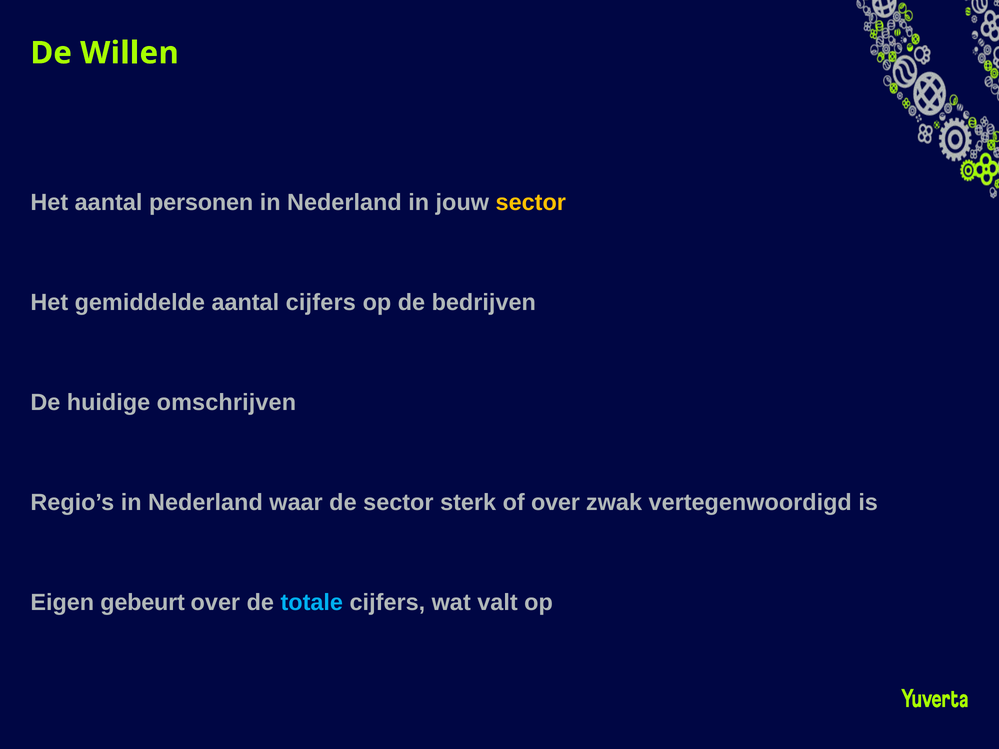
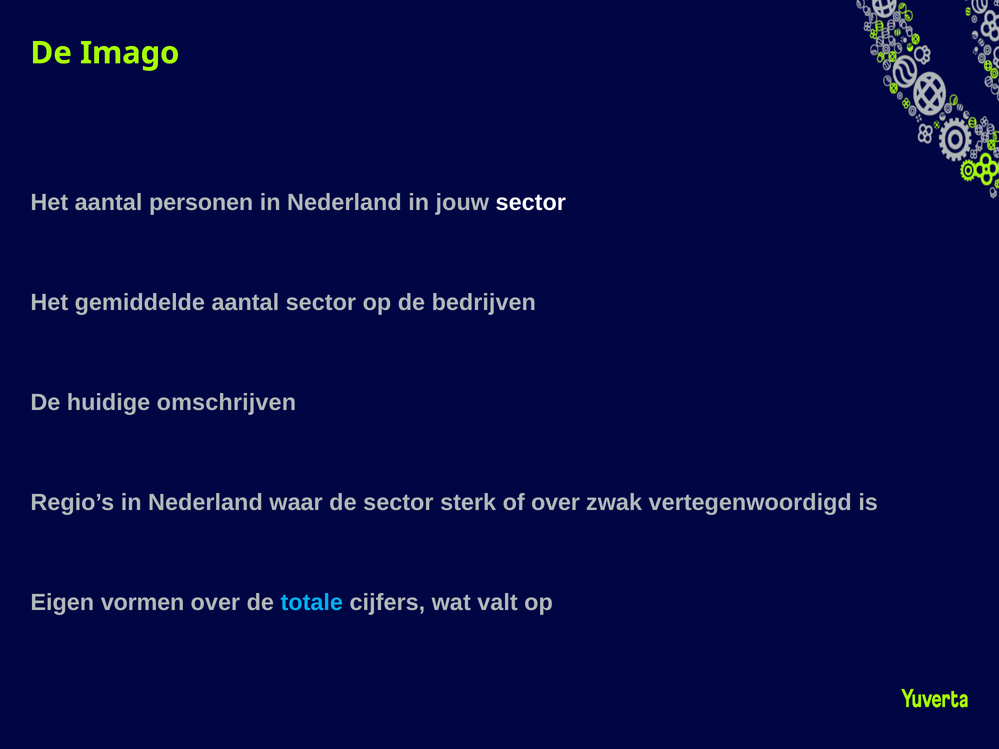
Willen: Willen -> Imago (130, 53)
sector colour: yellow -> white (531, 203)
aantal cijfers: cijfers -> sector (321, 303)
gebeurt: gebeurt -> vormen (143, 603)
